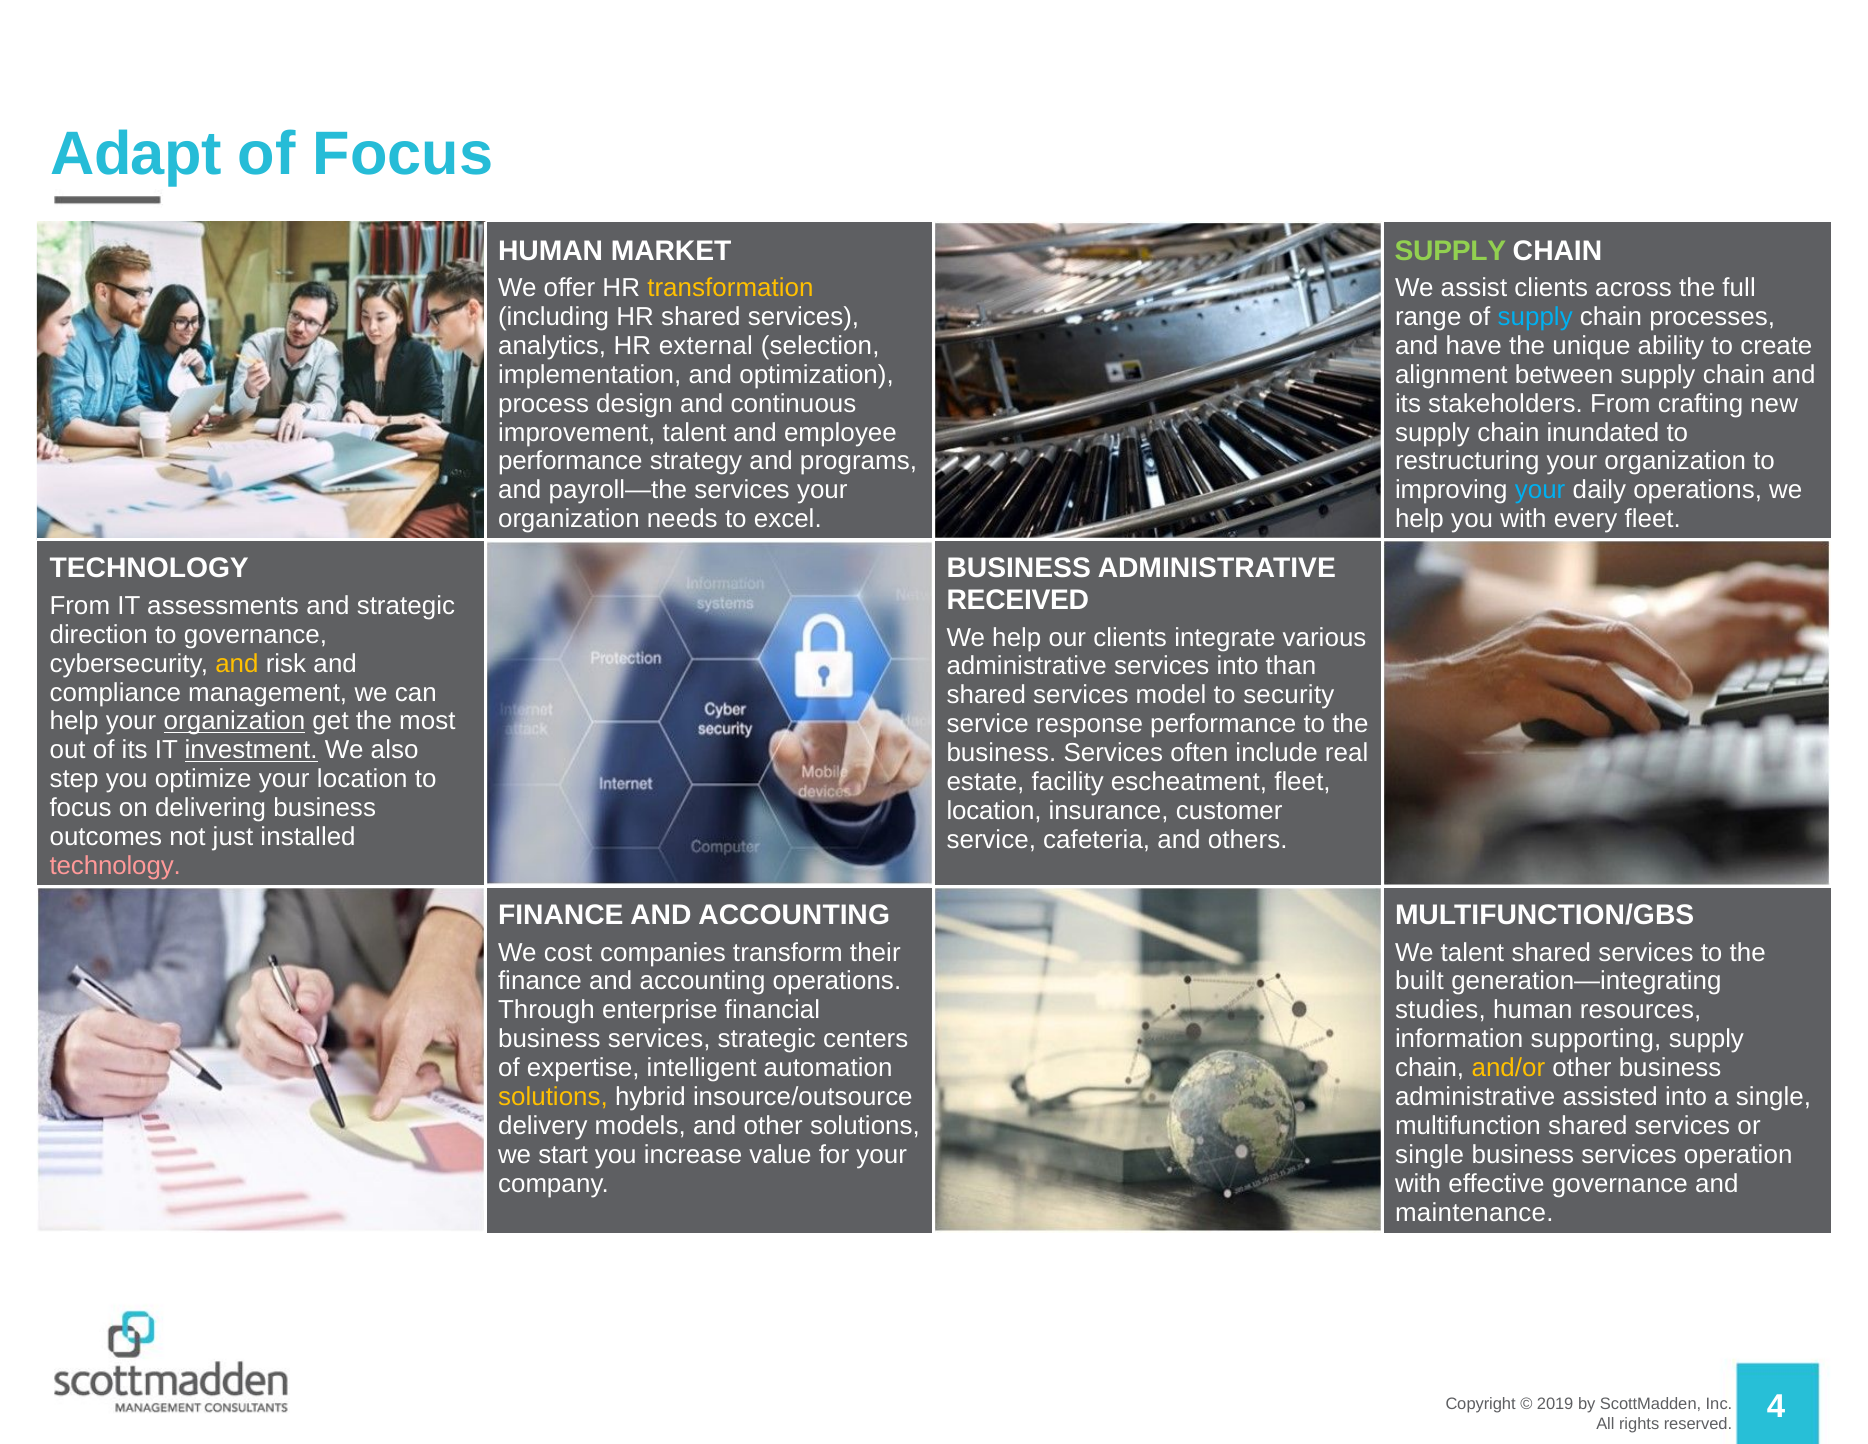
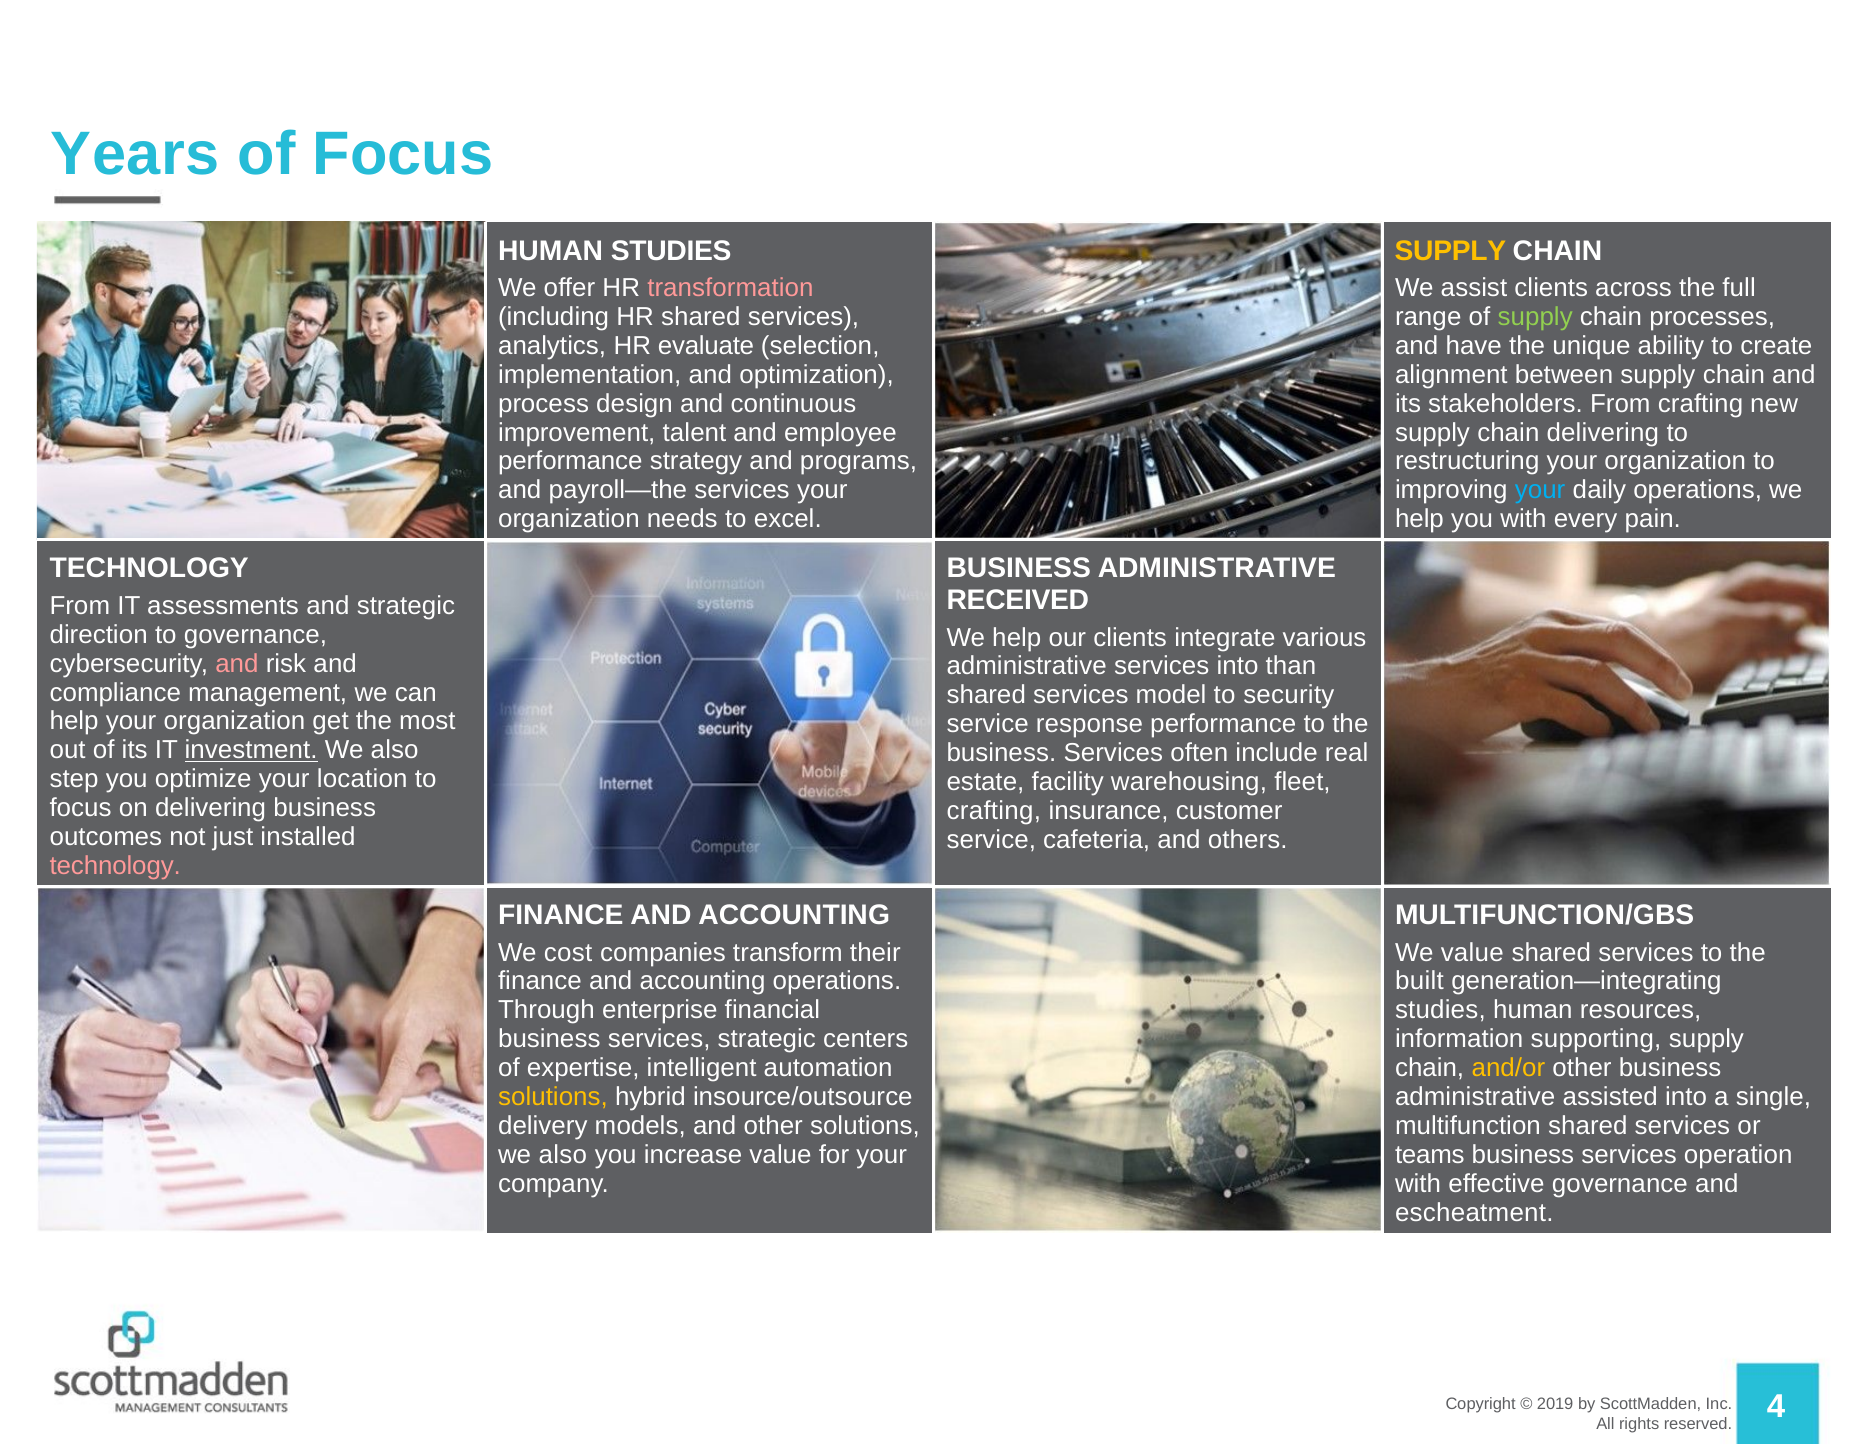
Adapt: Adapt -> Years (135, 154)
HUMAN MARKET: MARKET -> STUDIES (671, 251)
SUPPLY colour: light green -> yellow (1450, 251)
transformation colour: yellow -> pink (730, 288)
supply colour: light blue -> light green (1535, 317)
external: external -> evaluate (706, 346)
chain inundated: inundated -> delivering (1603, 432)
every fleet: fleet -> pain (1653, 519)
and colour: yellow -> pink (237, 663)
organization underline: present -> none (235, 721)
escheatment: escheatment -> warehousing (1189, 782)
location: location -> crafting (994, 811)
We talent: talent -> value (1472, 952)
start: start -> also (563, 1154)
single: single -> teams (1430, 1154)
maintenance: maintenance -> escheatment (1474, 1212)
